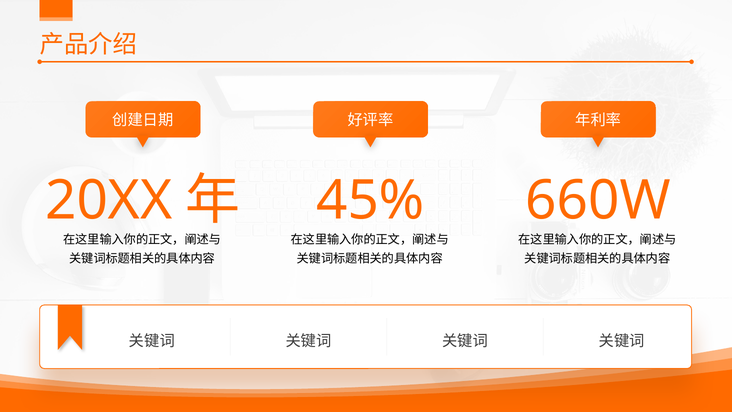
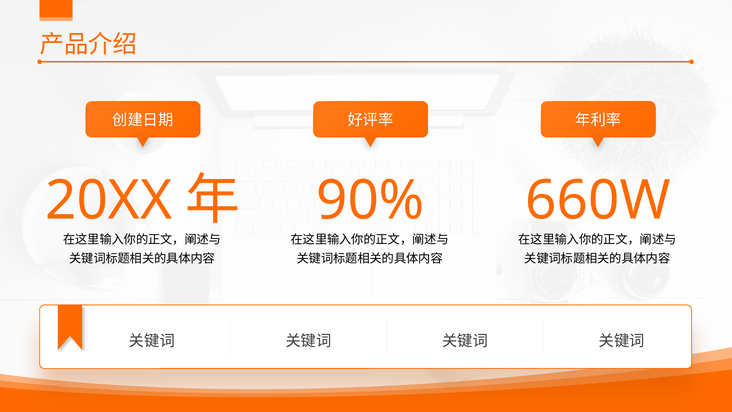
45%: 45% -> 90% (370, 200)
